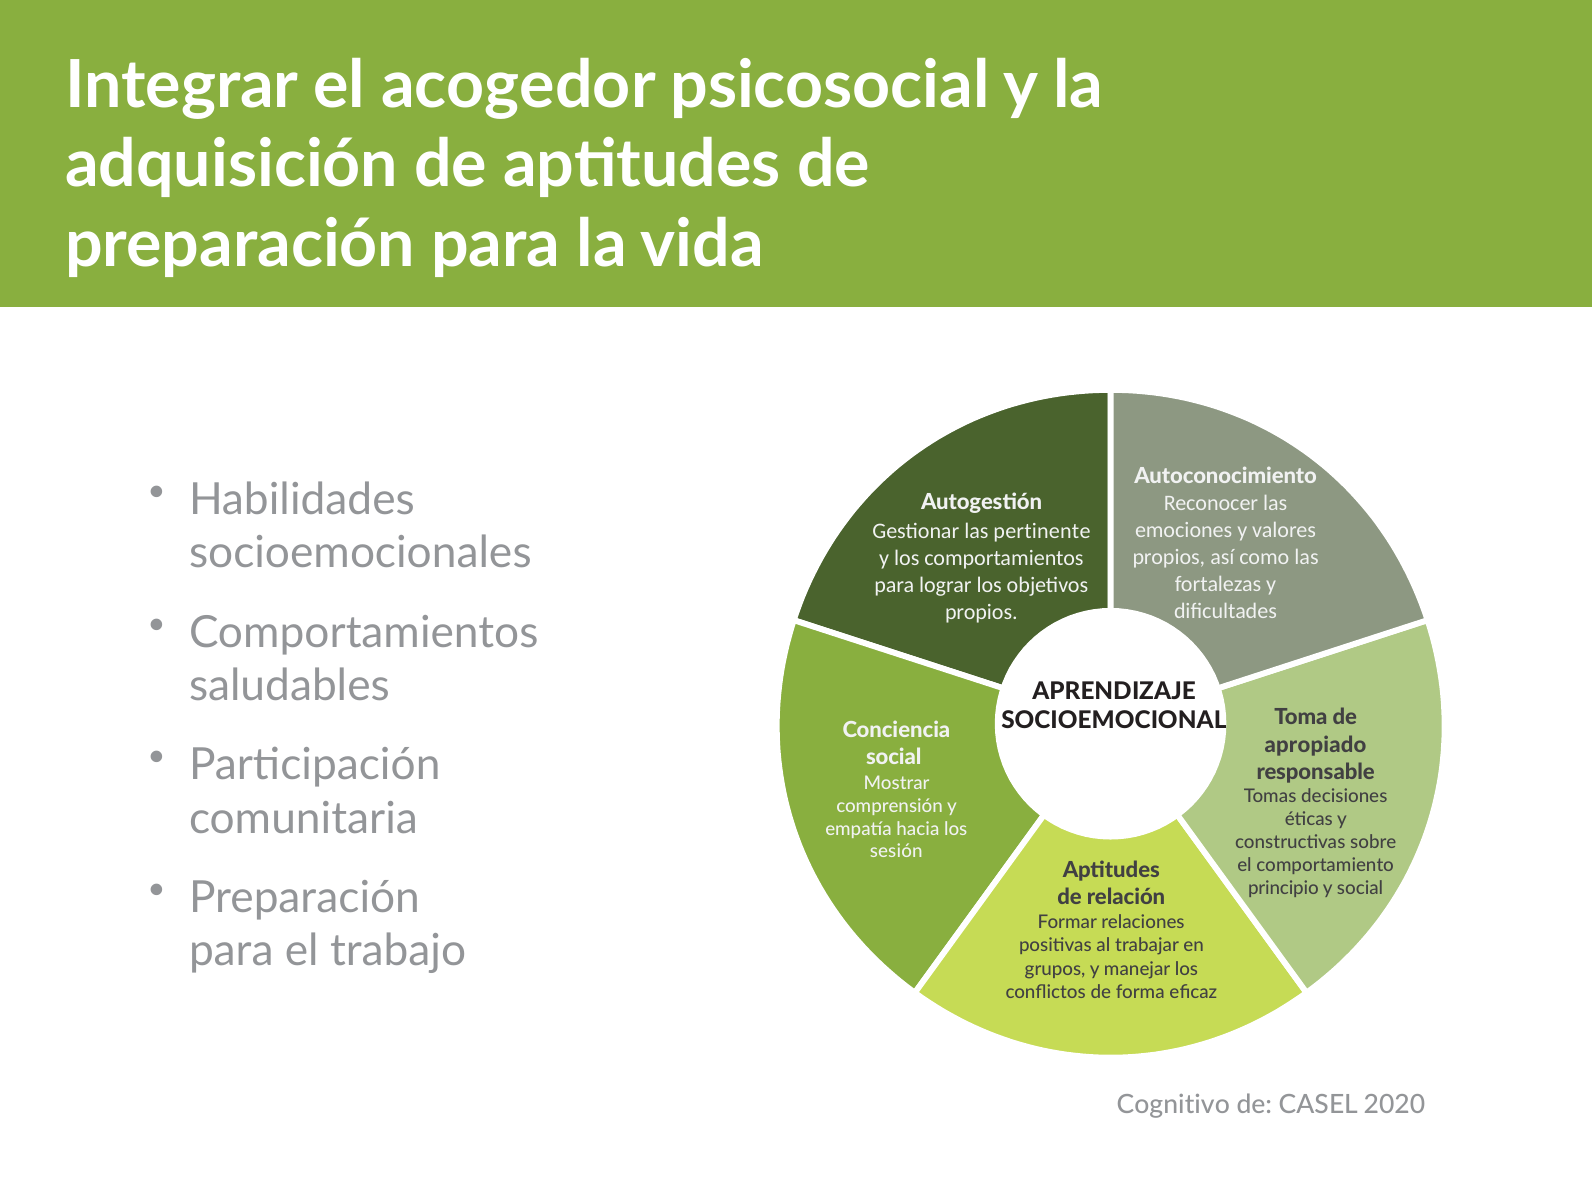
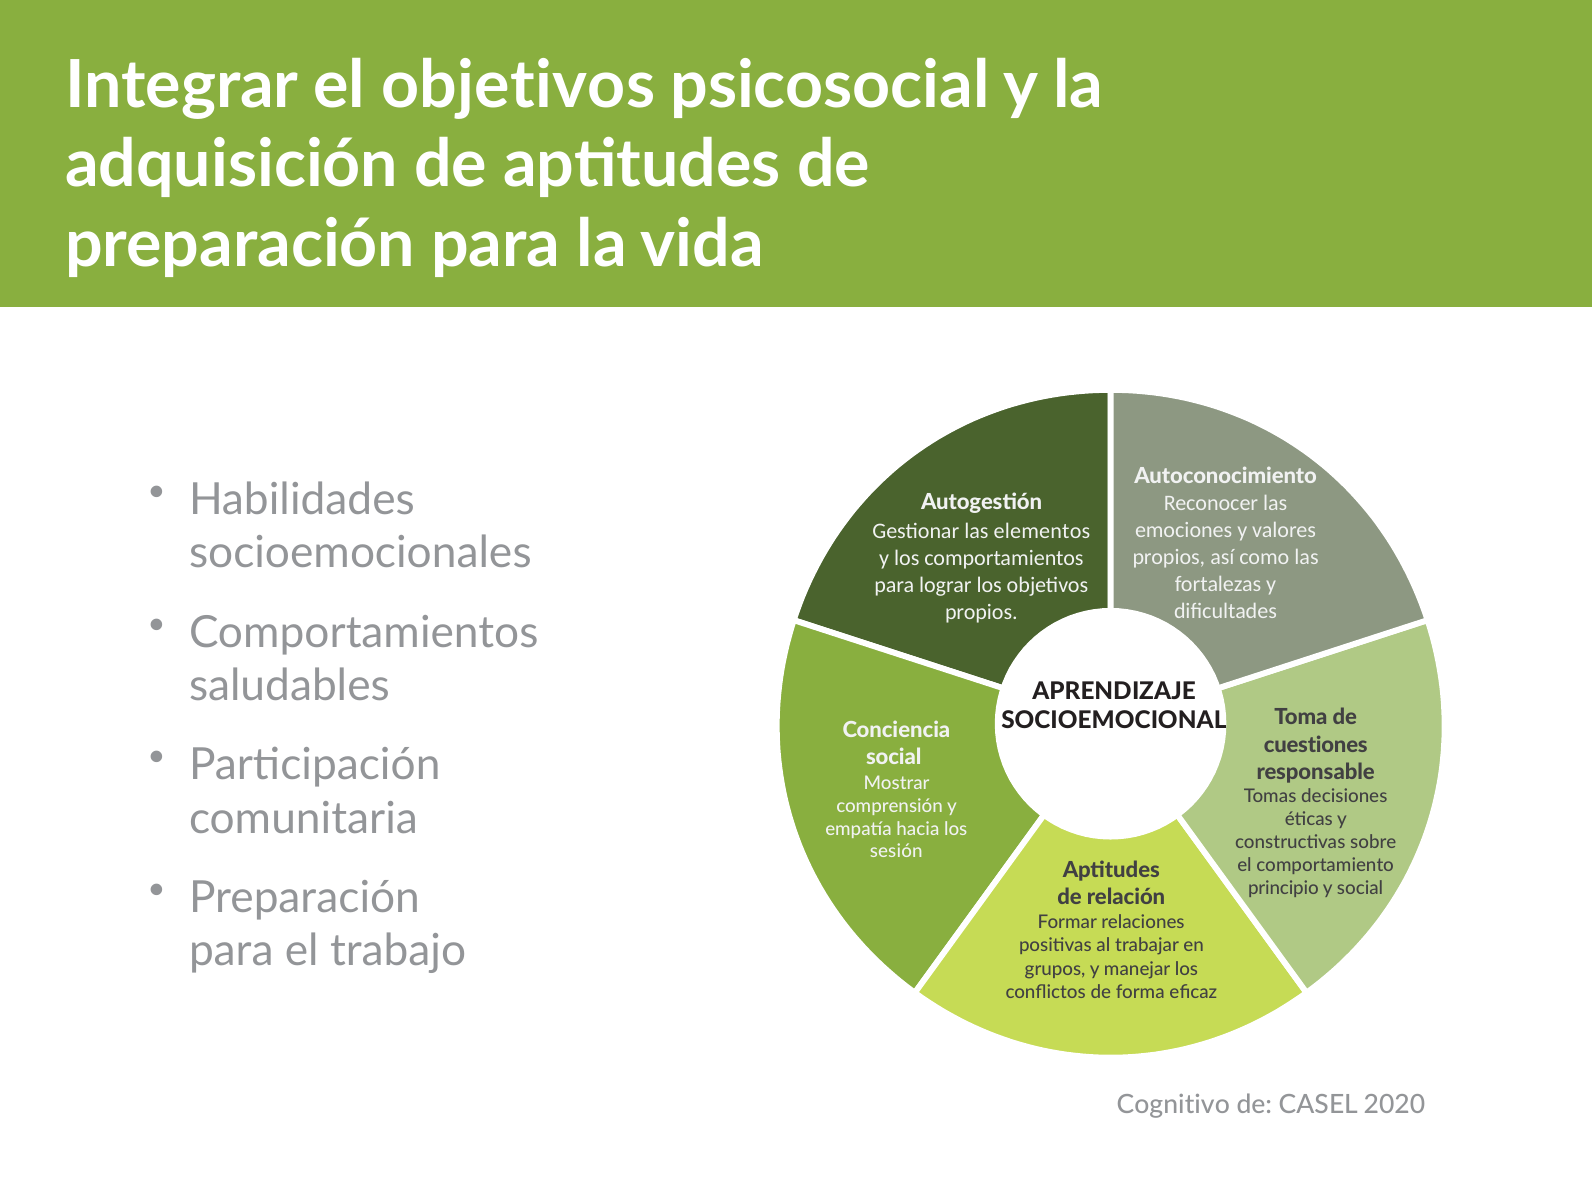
el acogedor: acogedor -> objetivos (518, 85)
pertinente: pertinente -> elementos (1042, 531)
apropiado: apropiado -> cuestiones (1316, 745)
